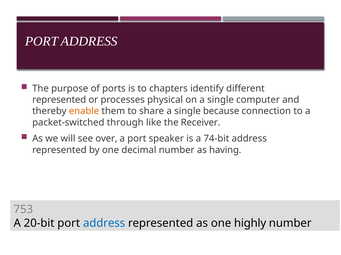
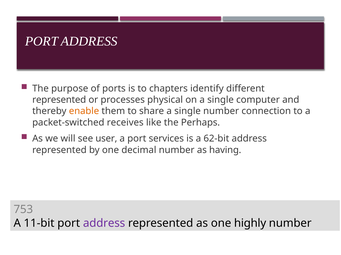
single because: because -> number (221, 111)
through: through -> receives (125, 123)
Receiver: Receiver -> Perhaps (200, 123)
over: over -> user (106, 139)
speaker: speaker -> services (166, 139)
74-bit: 74-bit -> 62-bit (216, 139)
20-bit: 20-bit -> 11-bit (39, 224)
address colour: blue -> purple (104, 224)
